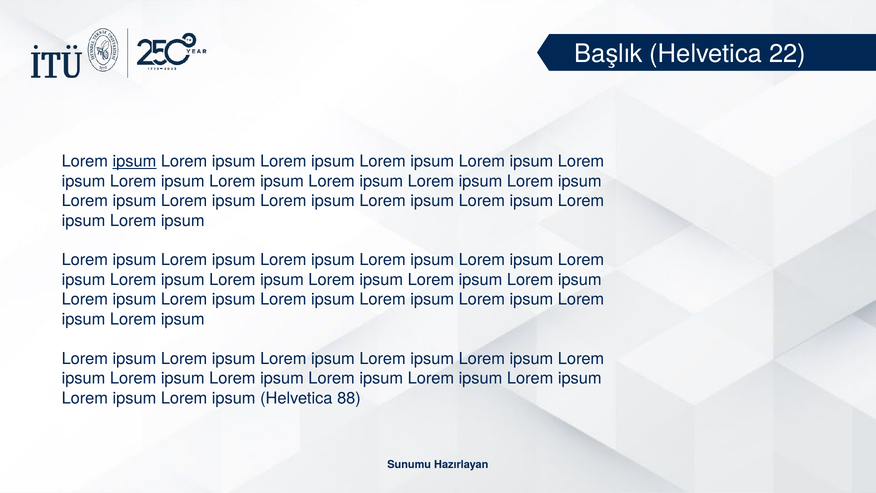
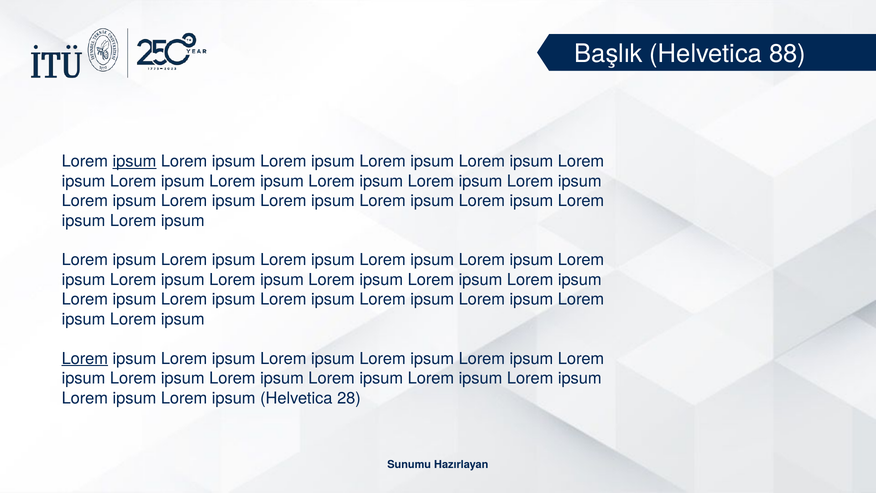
22: 22 -> 88 (788, 54)
Lorem underline: none -> present (85, 358)
88: 88 -> 28 (349, 398)
